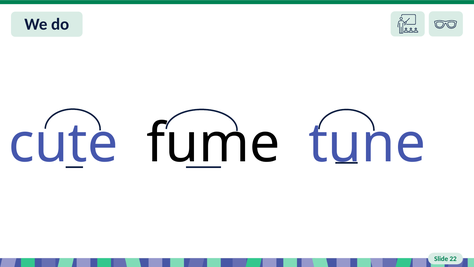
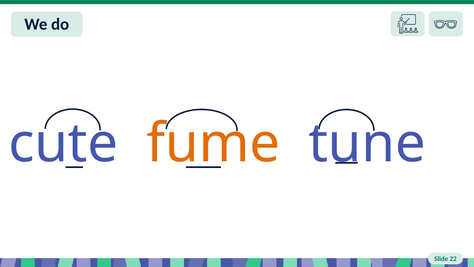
fume colour: black -> orange (213, 143)
